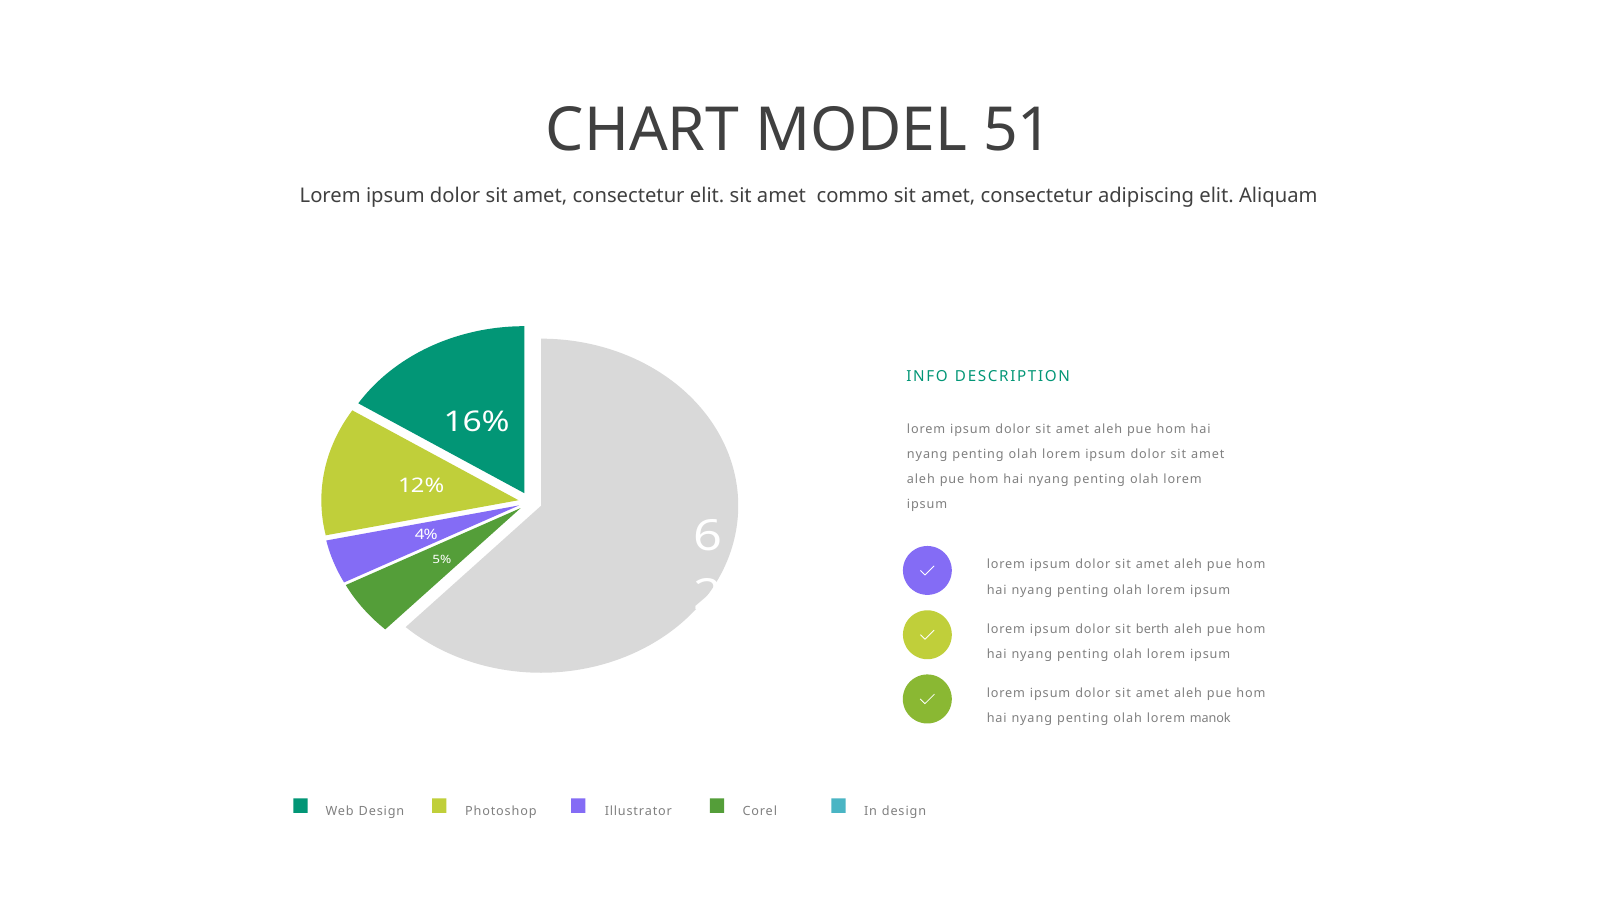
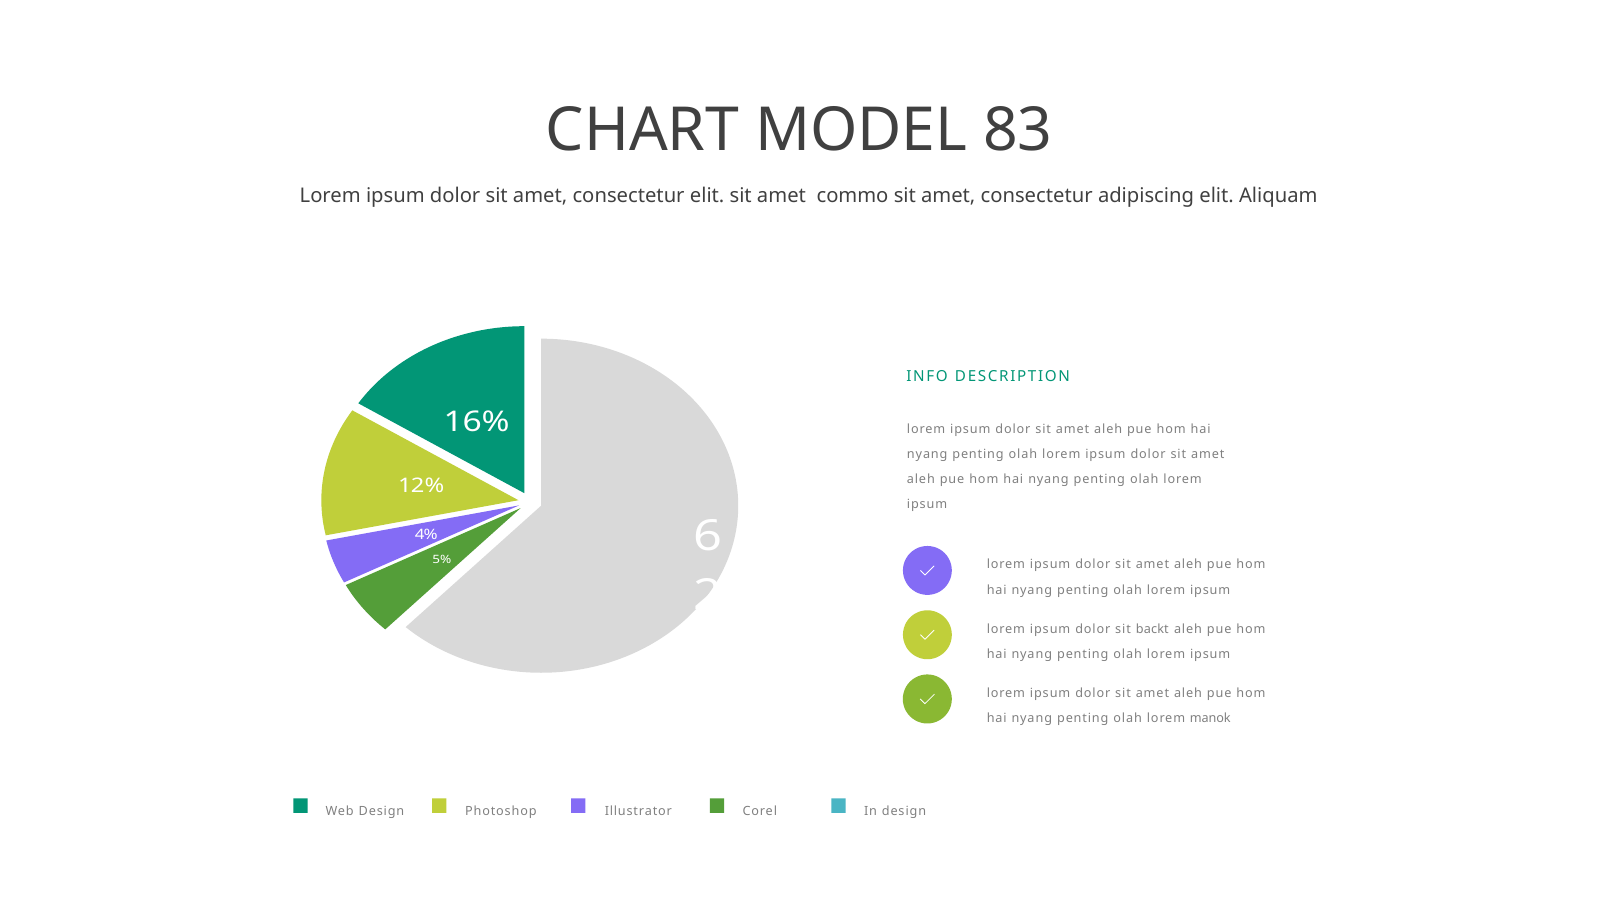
51: 51 -> 83 (1018, 131)
berth: berth -> backt (1152, 629)
